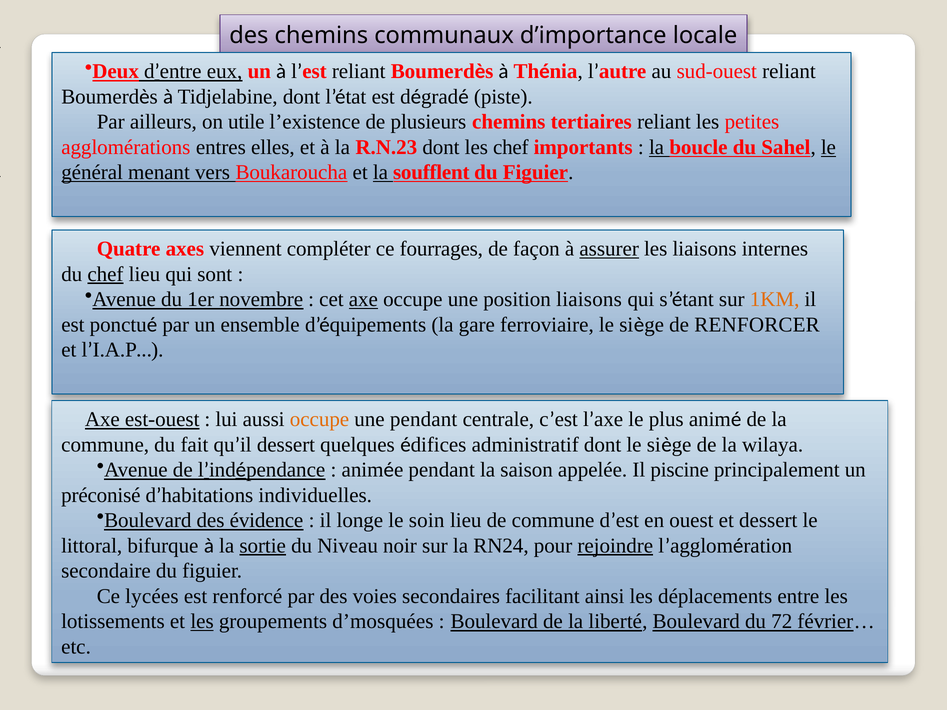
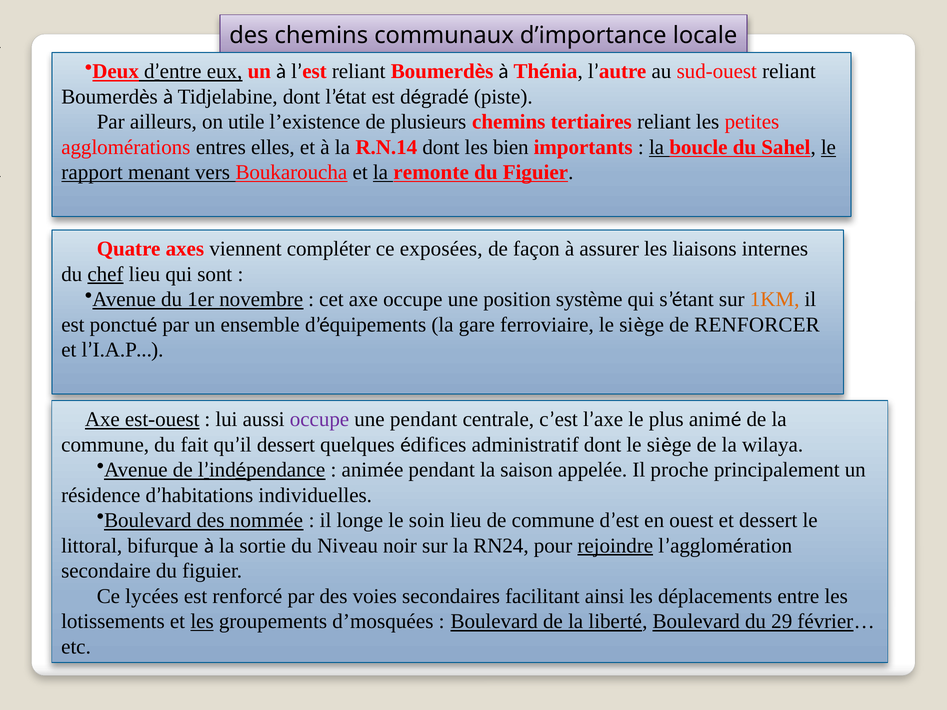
R.N.23: R.N.23 -> R.N.14 (386, 147)
les chef: chef -> bien (511, 147)
général: général -> rapport (92, 172)
soufflent: soufflent -> remonte (431, 172)
fourrages: fourrages -> exposées (441, 249)
assurer underline: present -> none (609, 249)
axe underline: present -> none (363, 299)
position liaisons: liaisons -> système (589, 299)
occupe colour: orange -> purple (320, 420)
piscine: piscine -> proche (679, 470)
préconisé: préconisé -> résidence (101, 495)
évidence: évidence -> nommée (266, 521)
sortie underline: present -> none (263, 546)
72: 72 -> 29 (782, 622)
